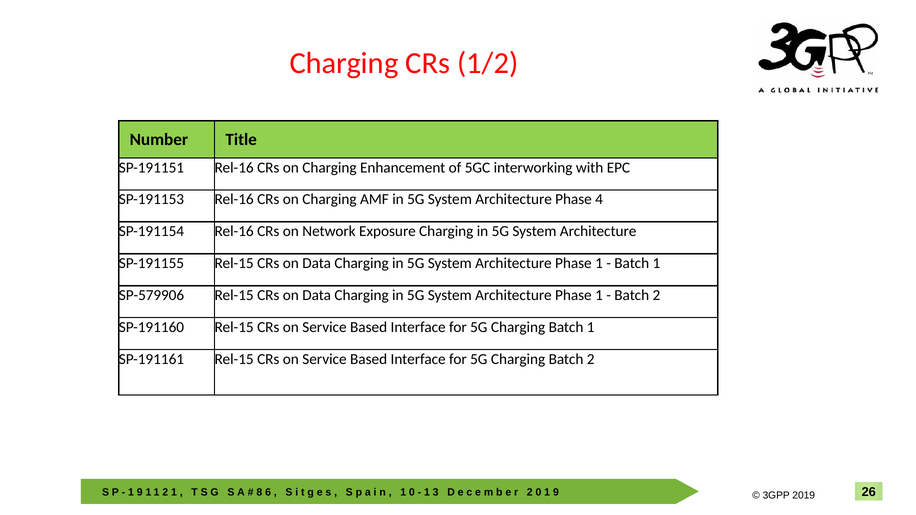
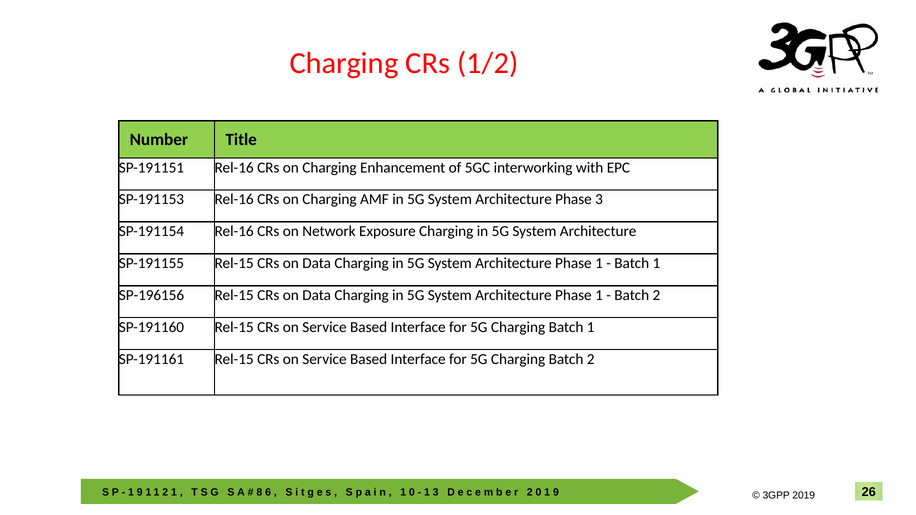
Phase 4: 4 -> 3 (599, 200)
SP-579906: SP-579906 -> SP-196156 (151, 295)
